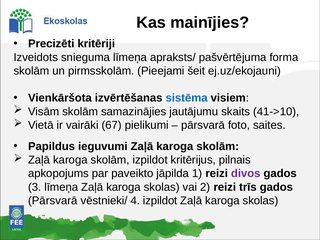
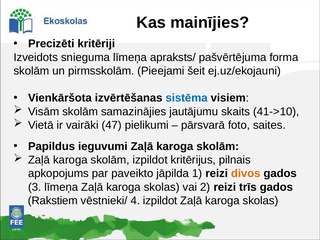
67: 67 -> 47 (112, 125)
divos colour: purple -> orange (246, 173)
Pārsvarā: Pārsvarā -> Rakstiem (53, 201)
